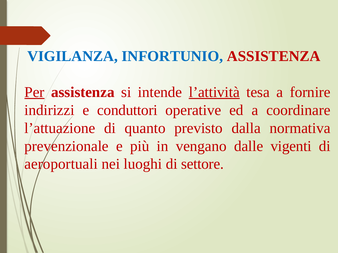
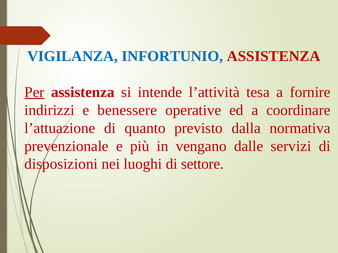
l’attività underline: present -> none (214, 92)
conduttori: conduttori -> benessere (127, 110)
vigenti: vigenti -> servizi (291, 146)
aeroportuali: aeroportuali -> disposizioni (61, 164)
